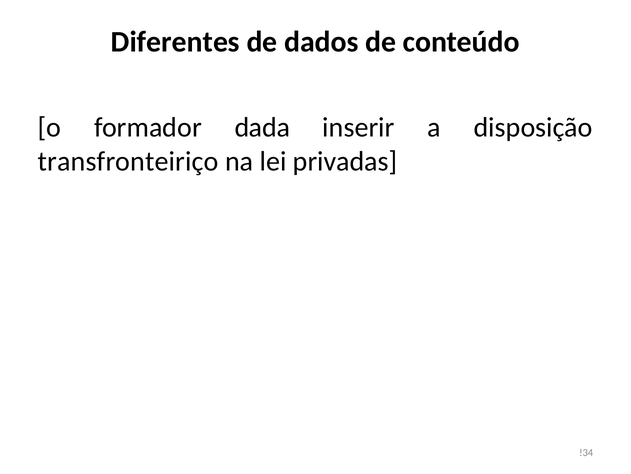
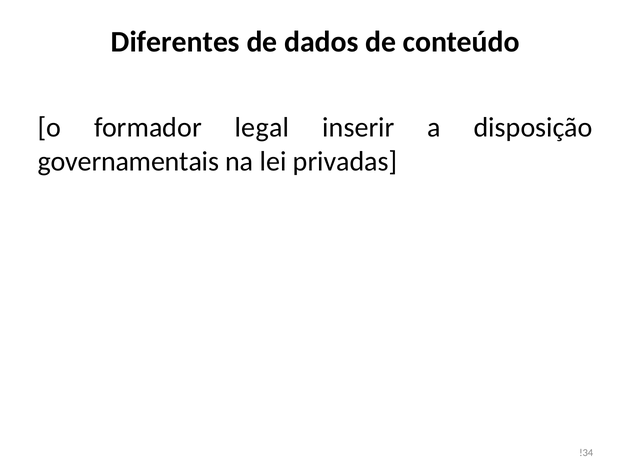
dada: dada -> legal (262, 127)
transfronteiriço: transfronteiriço -> governamentais (128, 161)
